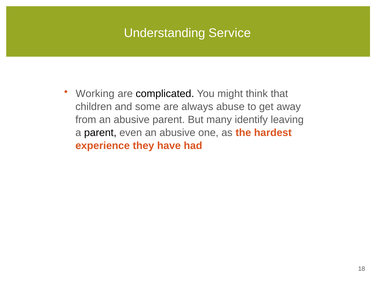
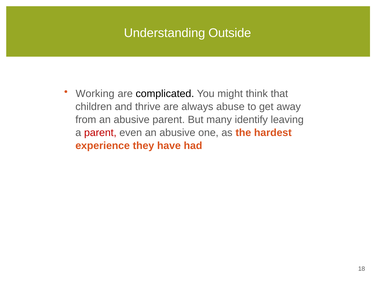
Service: Service -> Outside (230, 33)
some: some -> thrive (148, 107)
parent colour: black -> red (100, 133)
